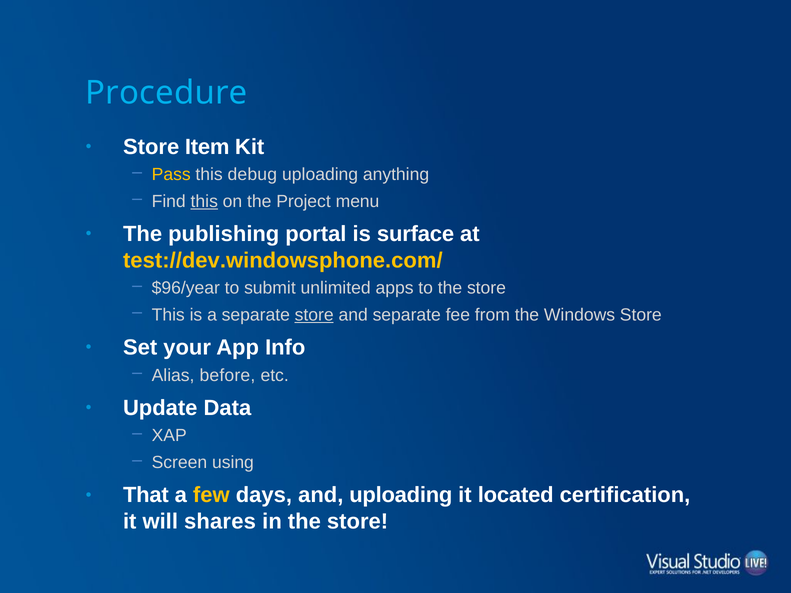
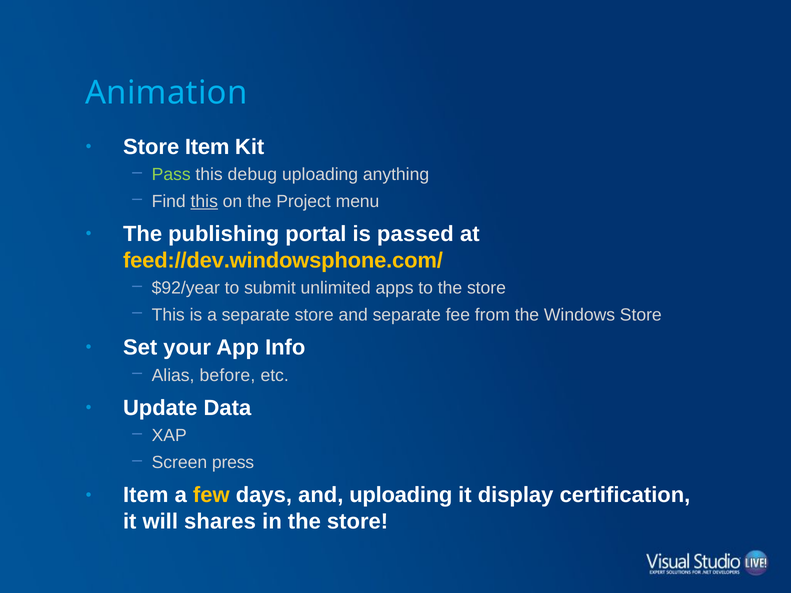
Procedure: Procedure -> Animation (166, 93)
Pass colour: yellow -> light green (171, 175)
surface: surface -> passed (415, 234)
test://dev.windowsphone.com/: test://dev.windowsphone.com/ -> feed://dev.windowsphone.com/ (283, 261)
$96/year: $96/year -> $92/year (186, 288)
store underline: present -> none (314, 315)
using: using -> press (233, 463)
That: That -> Item (146, 495)
located: located -> display (516, 495)
